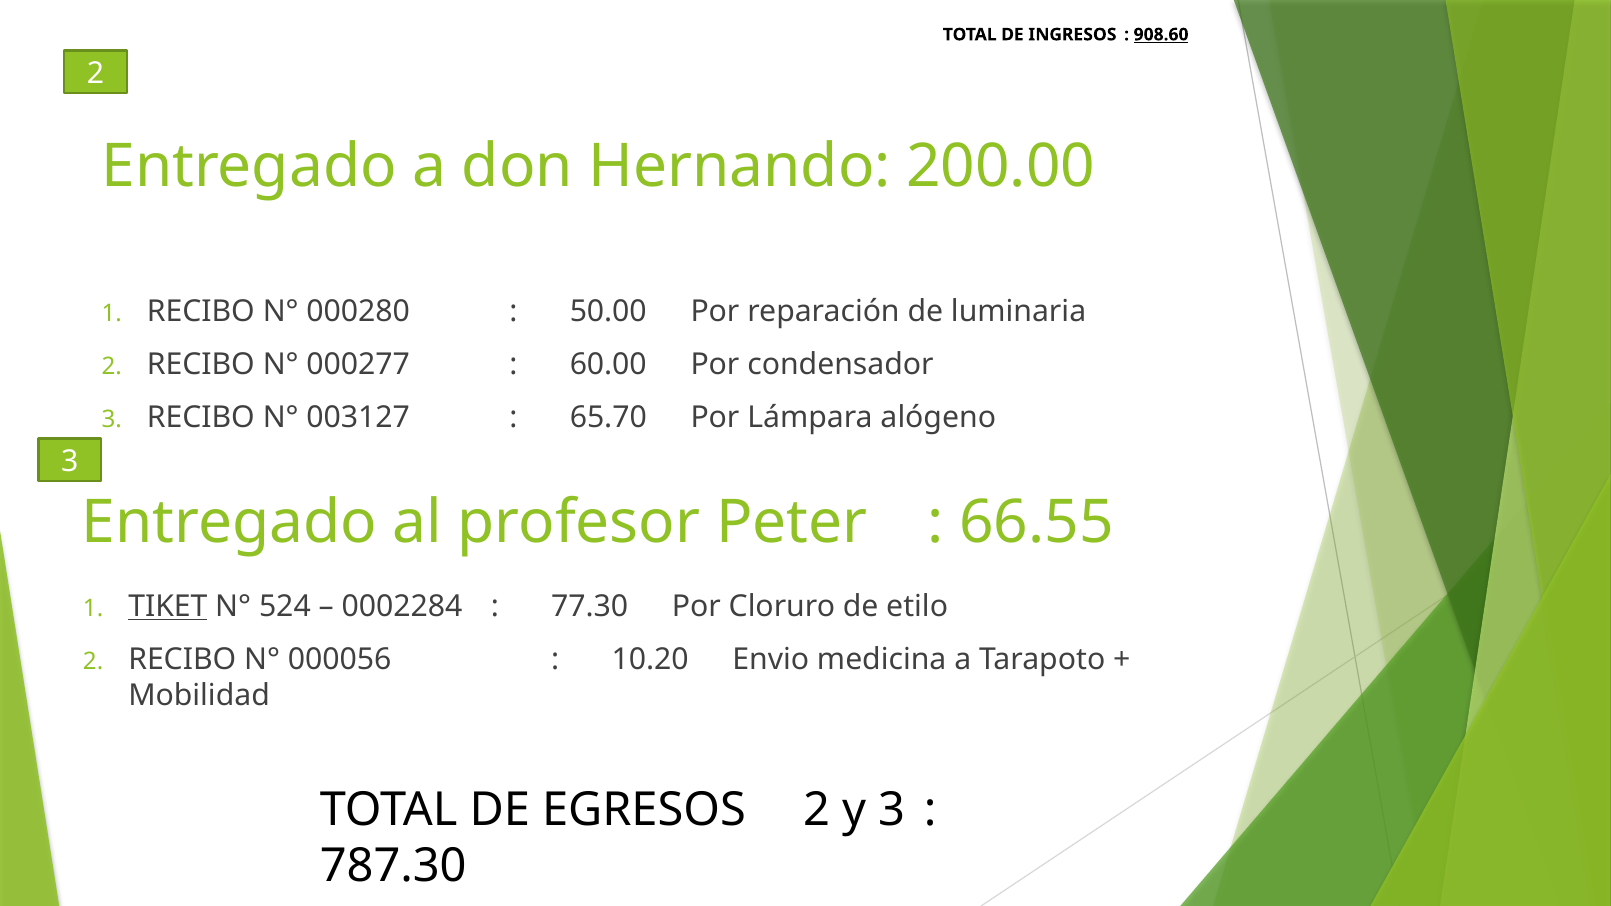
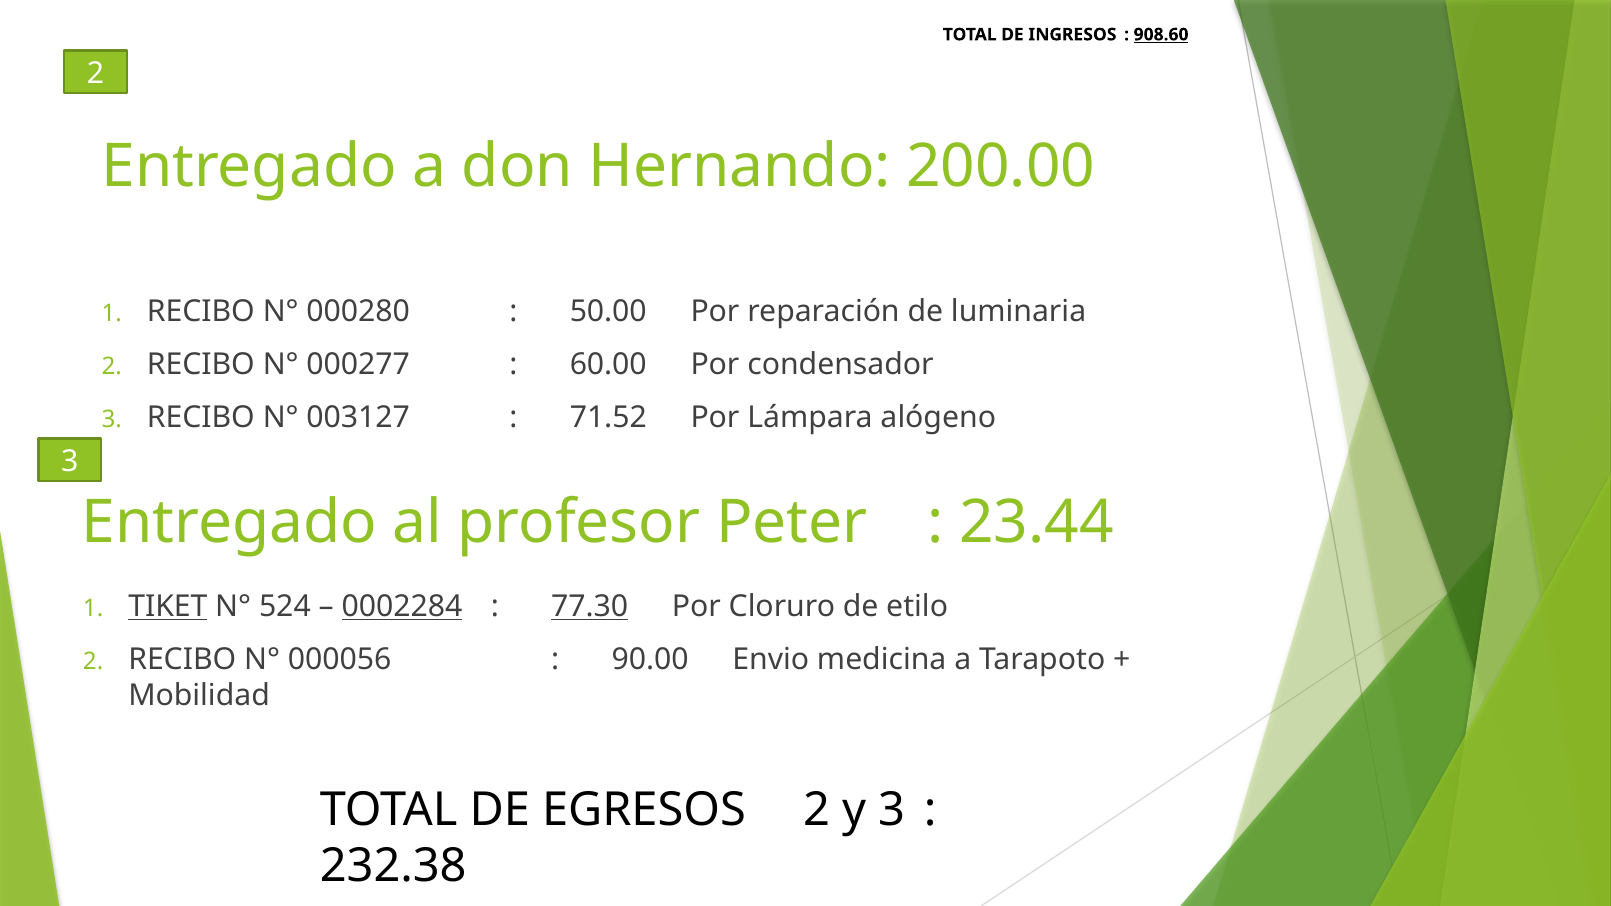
65.70: 65.70 -> 71.52 (608, 418)
66.55: 66.55 -> 23.44 (1037, 523)
0002284 underline: none -> present (402, 607)
77.30 underline: none -> present (590, 607)
10.20: 10.20 -> 90.00 (650, 660)
787.30: 787.30 -> 232.38 (393, 867)
